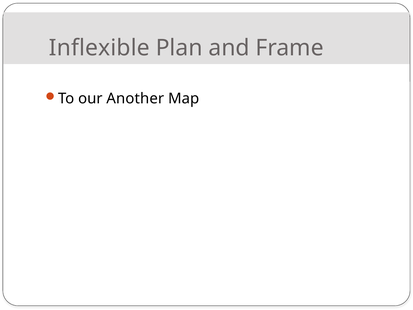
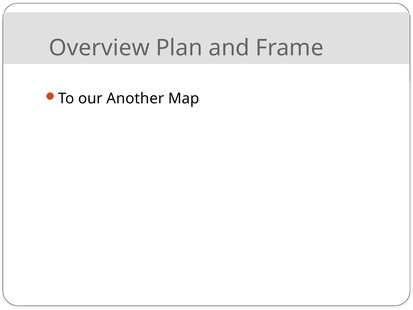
Inflexible: Inflexible -> Overview (99, 48)
